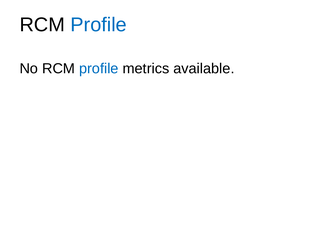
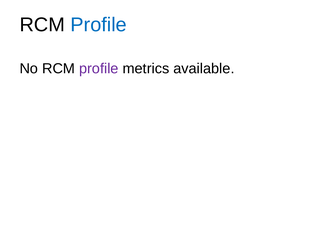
profile colour: blue -> purple (99, 68)
